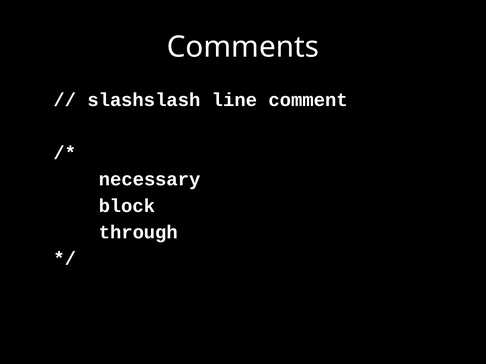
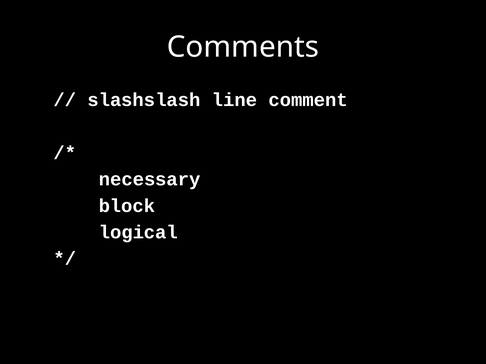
through: through -> logical (138, 233)
